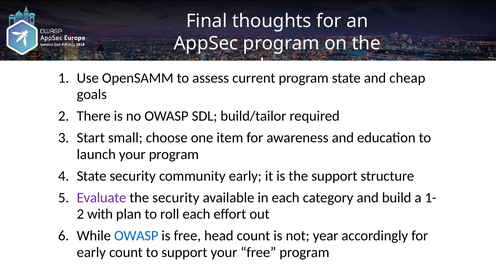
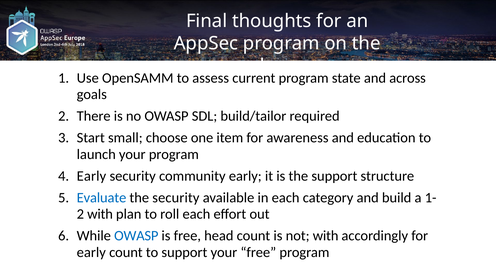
and cheap: cheap -> across (408, 78)
State: State -> Early (91, 176)
Evaluate colour: purple -> blue (101, 198)
not year: year -> with (326, 236)
